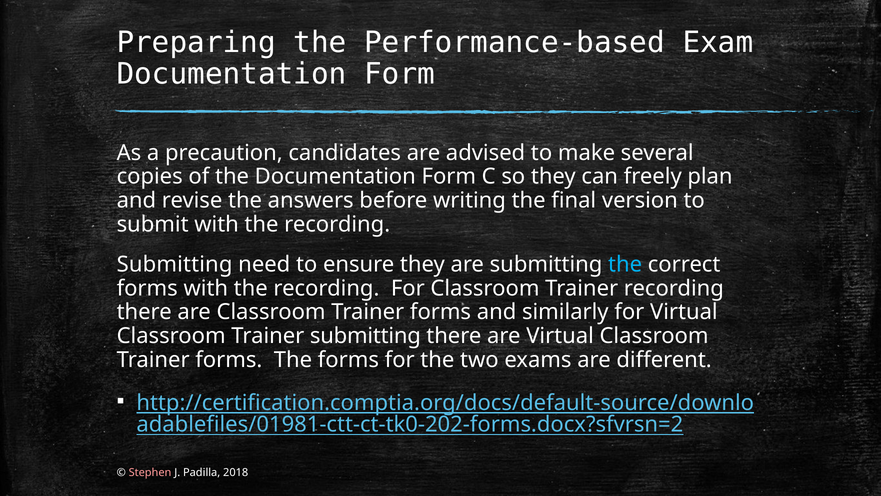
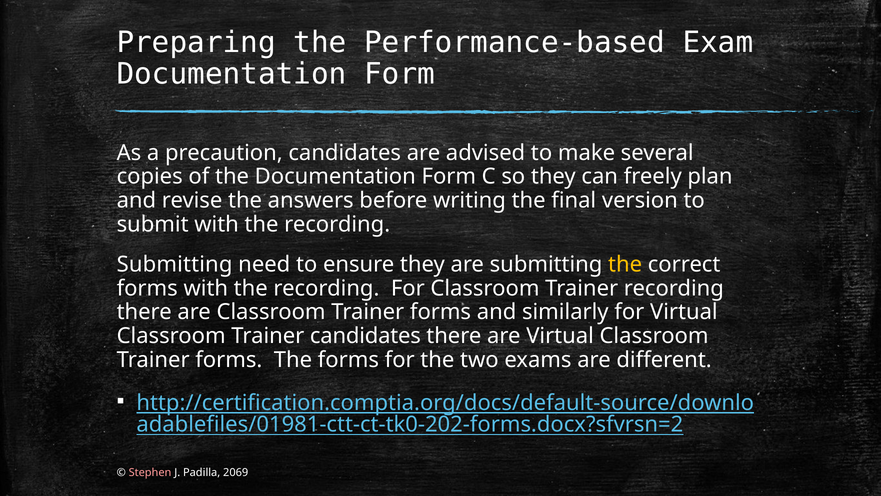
the colour: light blue -> yellow (625, 264)
Trainer submitting: submitting -> candidates (365, 336)
2018: 2018 -> 2069 (236, 472)
